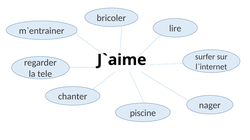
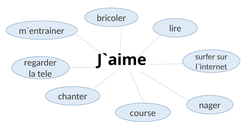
piscine: piscine -> course (143, 113)
